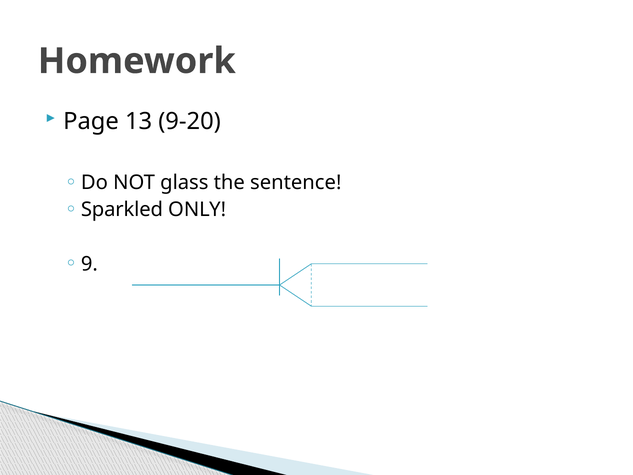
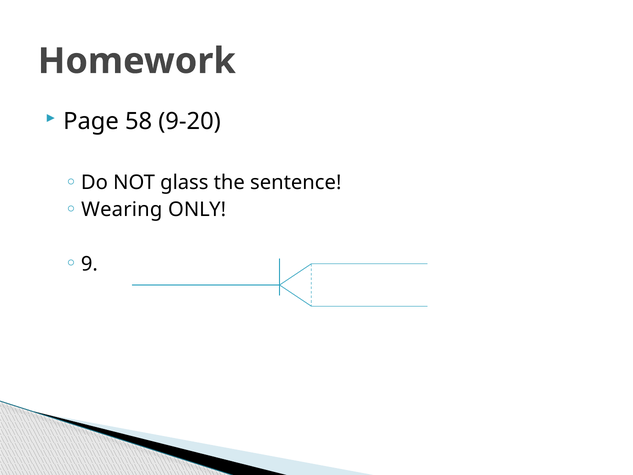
13: 13 -> 58 (139, 122)
Sparkled: Sparkled -> Wearing (122, 210)
